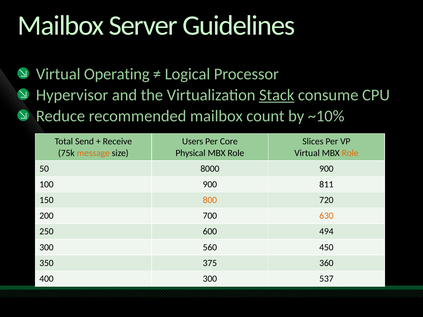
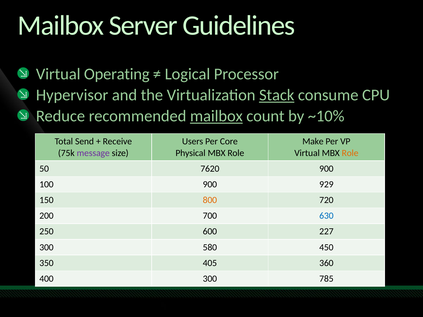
mailbox underline: none -> present (216, 116)
Slices: Slices -> Make (313, 142)
message colour: orange -> purple (93, 153)
8000: 8000 -> 7620 (210, 169)
811: 811 -> 929 (326, 185)
630 colour: orange -> blue (326, 216)
494: 494 -> 227 (326, 232)
560: 560 -> 580 (210, 247)
375: 375 -> 405 (210, 263)
537: 537 -> 785 (326, 279)
